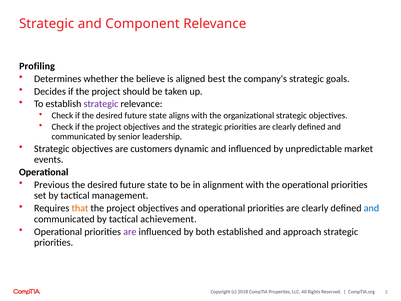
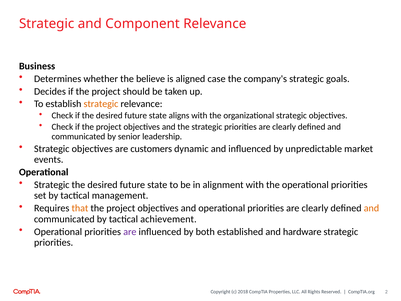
Profiling: Profiling -> Business (37, 66)
best: best -> case (217, 79)
strategic colour: purple -> orange (101, 104)
Previous: Previous -> Strategic (52, 185)
and colour: blue -> orange (371, 208)
approach: approach -> hardware (302, 232)
